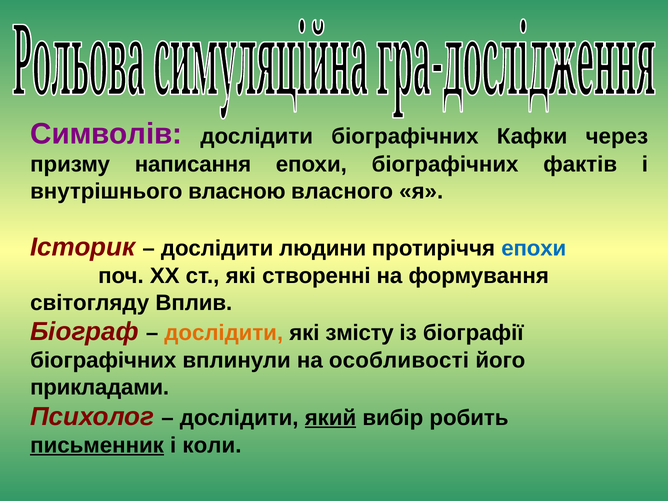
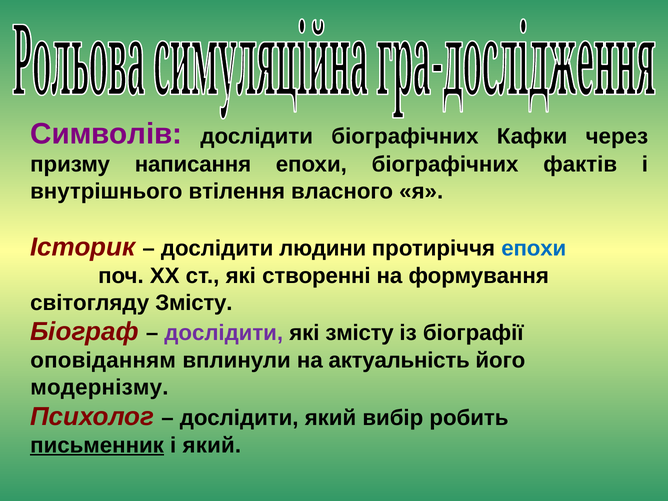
власною: власною -> втілення (237, 191)
світогляду Вплив: Вплив -> Змісту (194, 303)
дослідити colour: orange -> purple (224, 333)
біографічних: біографічних -> оповіданням (103, 361)
особливості: особливості -> актуальність (399, 361)
прикладами: прикладами -> модернізму (99, 387)
який underline: present -> none (330, 418)
і коли: коли -> який (212, 445)
